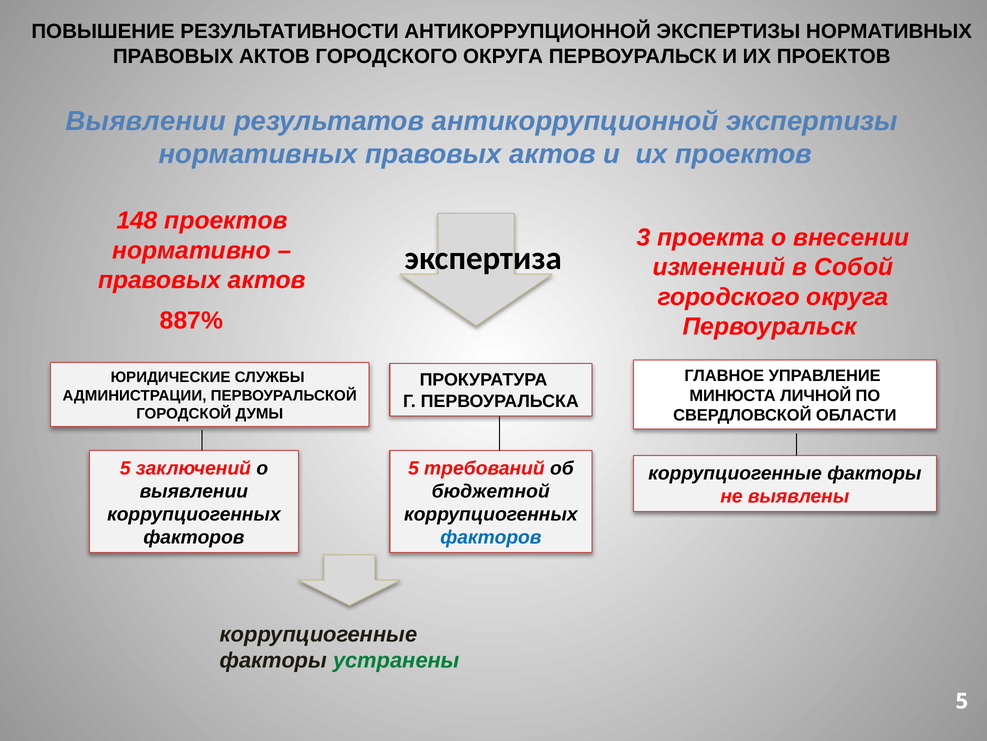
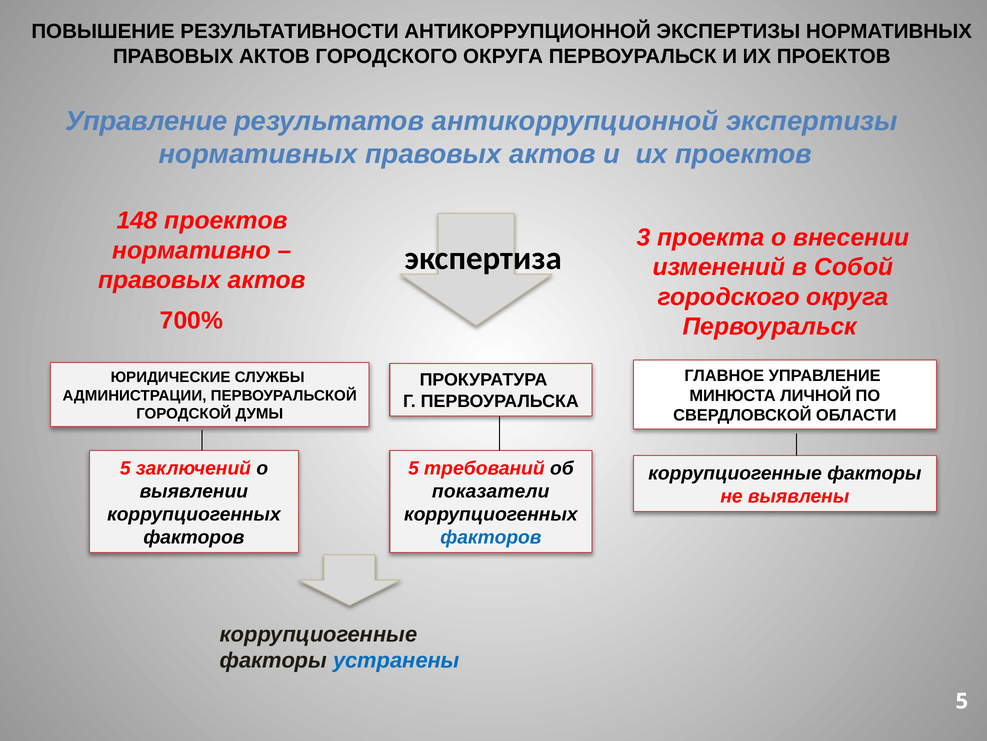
Выявлении: Выявлении -> Управление (146, 121)
887%: 887% -> 700% (191, 320)
бюджетной: бюджетной -> показатели (491, 491)
устранены colour: green -> blue (396, 660)
